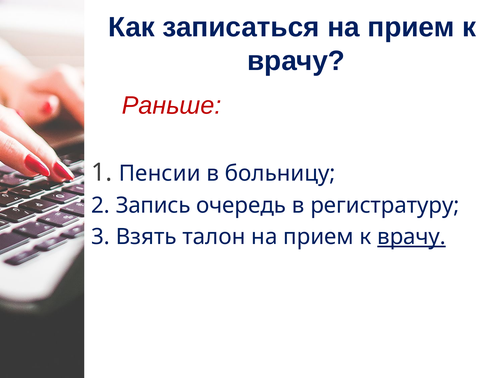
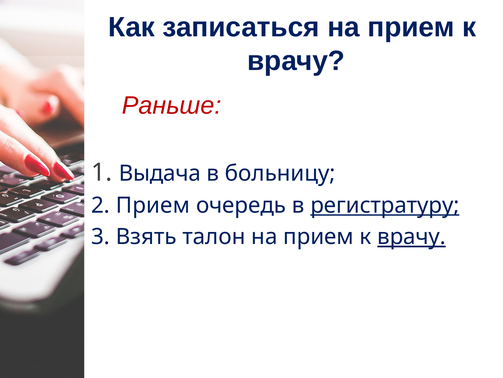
Пенсии: Пенсии -> Выдача (160, 173)
Запись: Запись -> Прием (153, 205)
регистратуру underline: none -> present (385, 205)
